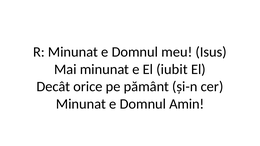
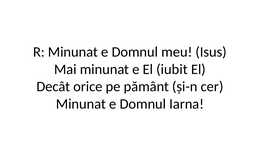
Amin: Amin -> Iarna (187, 104)
